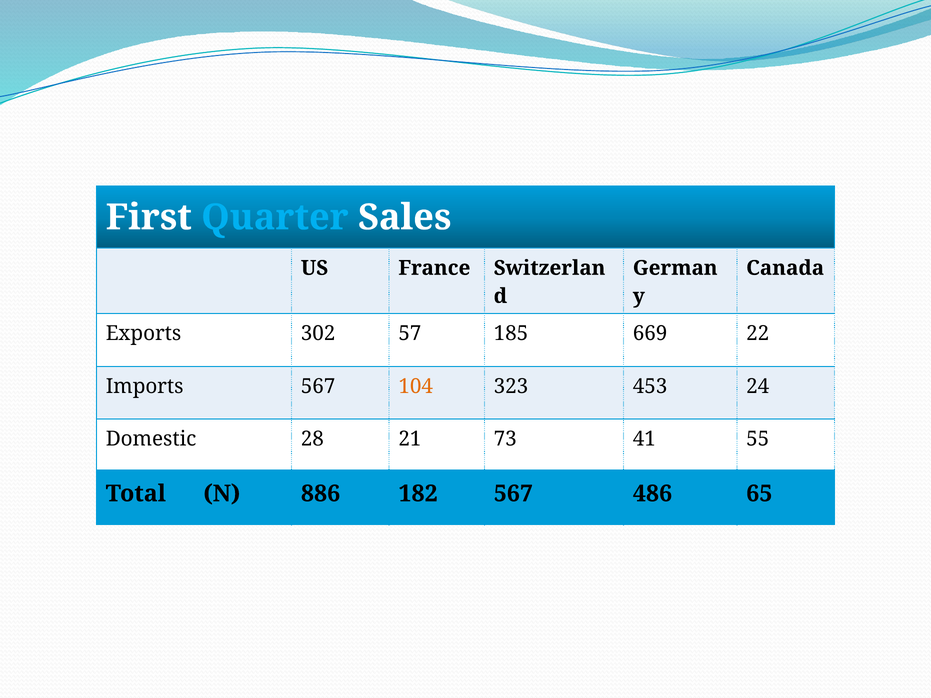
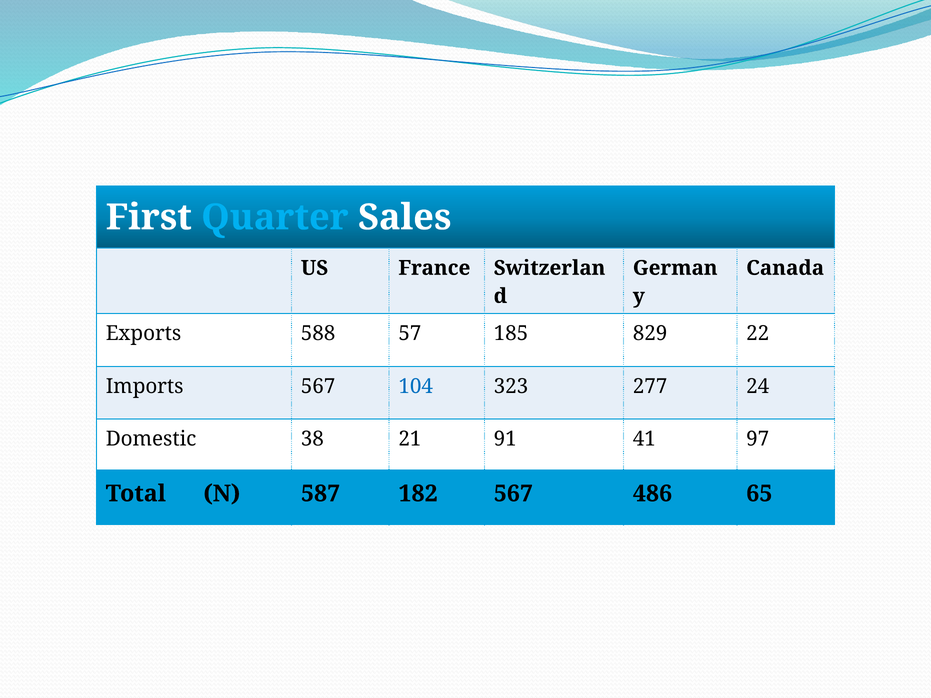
302: 302 -> 588 (318, 334)
669: 669 -> 829 (650, 334)
104 colour: orange -> blue (416, 386)
453: 453 -> 277 (650, 386)
28: 28 -> 38 (312, 439)
73: 73 -> 91 (505, 439)
55: 55 -> 97 (758, 439)
886: 886 -> 587 (321, 494)
